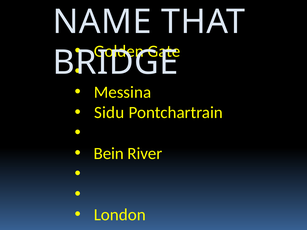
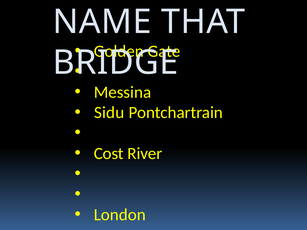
Bein: Bein -> Cost (109, 154)
